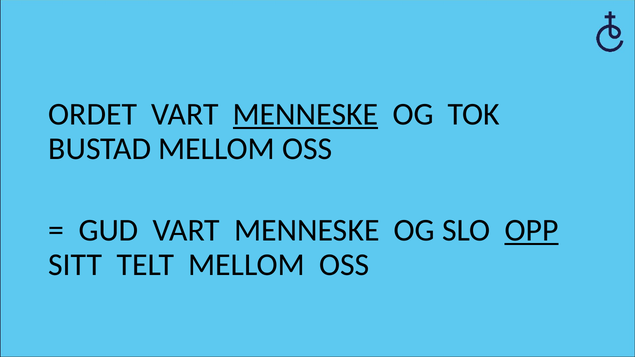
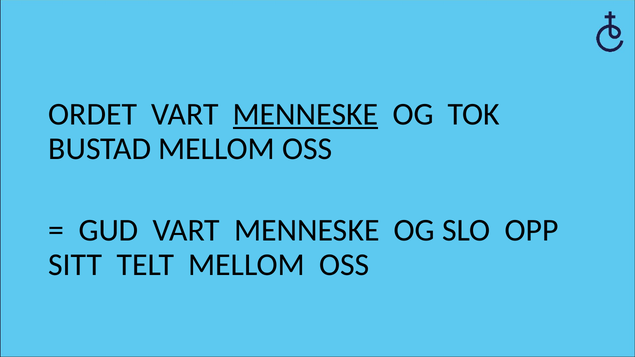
OPP underline: present -> none (532, 231)
